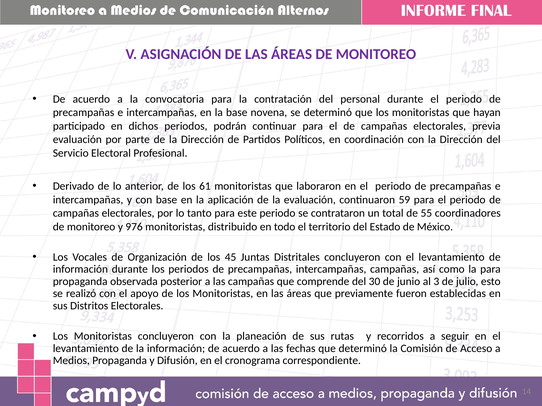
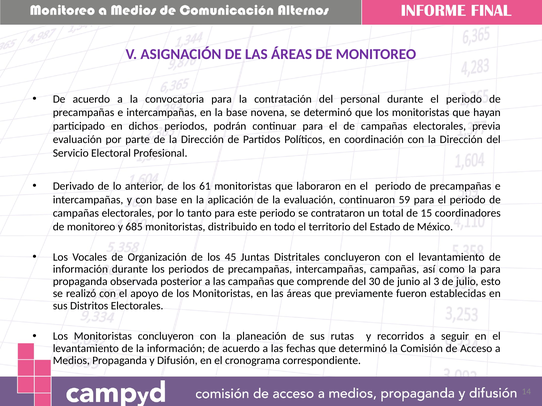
55: 55 -> 15 (426, 214)
976: 976 -> 685 (134, 227)
